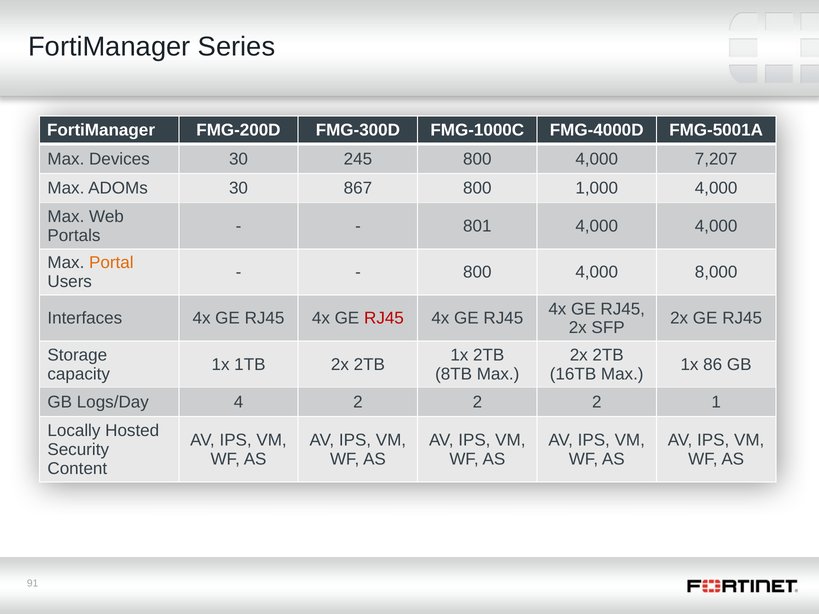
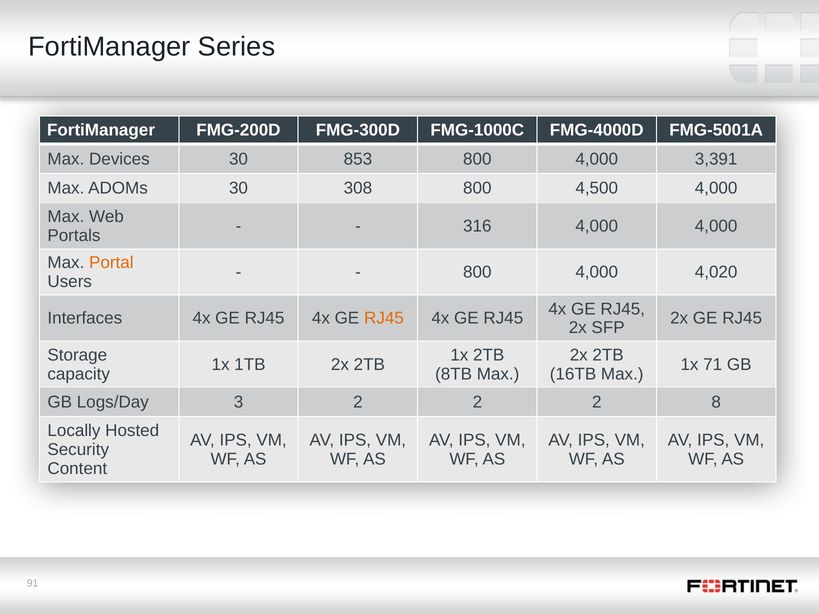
245: 245 -> 853 (358, 159)
7,207: 7,207 -> 3,391 (716, 159)
867: 867 -> 308 (358, 188)
1,000: 1,000 -> 4,500 (597, 188)
801: 801 -> 316 (477, 226)
8,000: 8,000 -> 4,020 (716, 272)
RJ45 colour: red -> orange (384, 318)
86: 86 -> 71 (713, 365)
4: 4 -> 3 (239, 402)
1: 1 -> 8 (716, 402)
